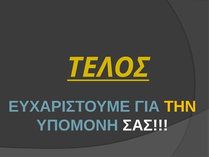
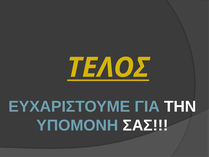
ΤΗΝ colour: yellow -> white (180, 106)
